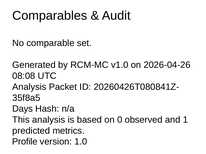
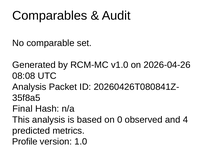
Days: Days -> Final (22, 109)
1: 1 -> 4 (185, 120)
